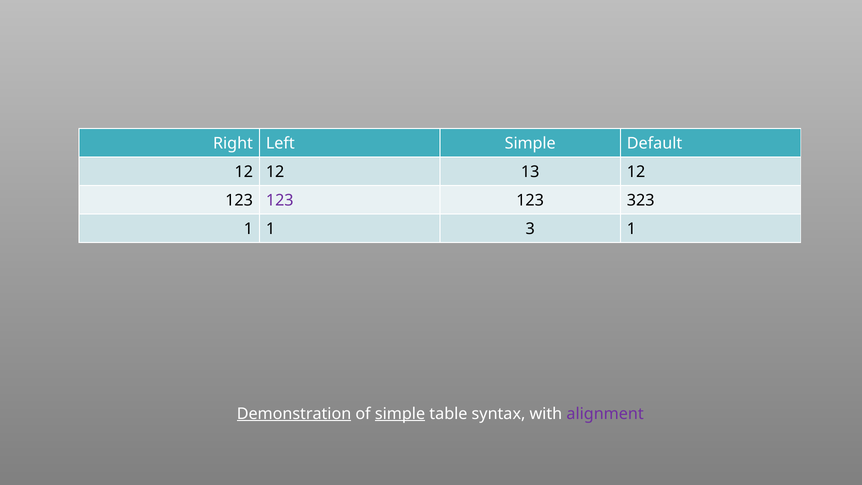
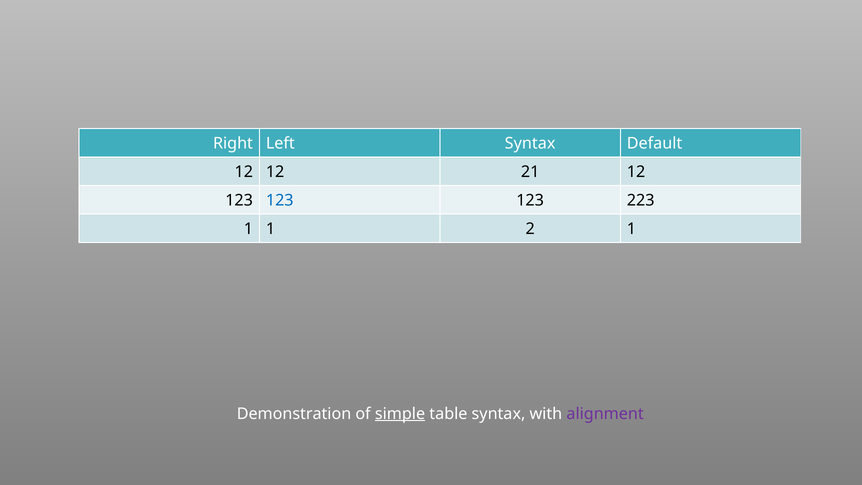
Left Simple: Simple -> Syntax (530, 144)
13: 13 -> 21 (530, 172)
123 colour: purple -> blue (280, 201)
323: 323 -> 223 (641, 201)
3: 3 -> 2 (530, 229)
Demonstration underline: present -> none (294, 414)
